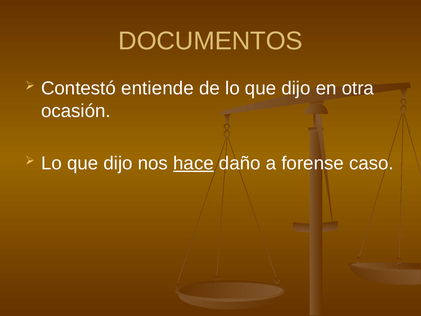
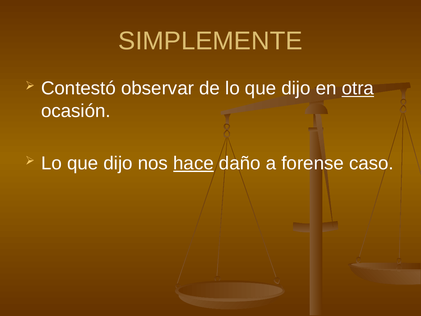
DOCUMENTOS: DOCUMENTOS -> SIMPLEMENTE (210, 41)
entiende: entiende -> observar (158, 88)
otra underline: none -> present (358, 88)
